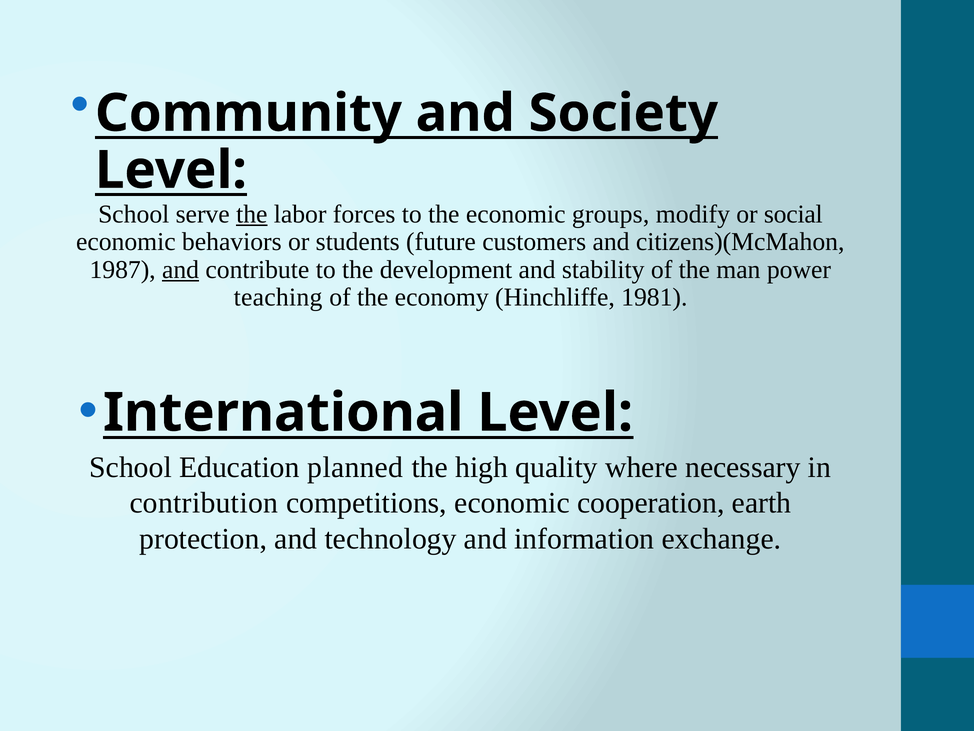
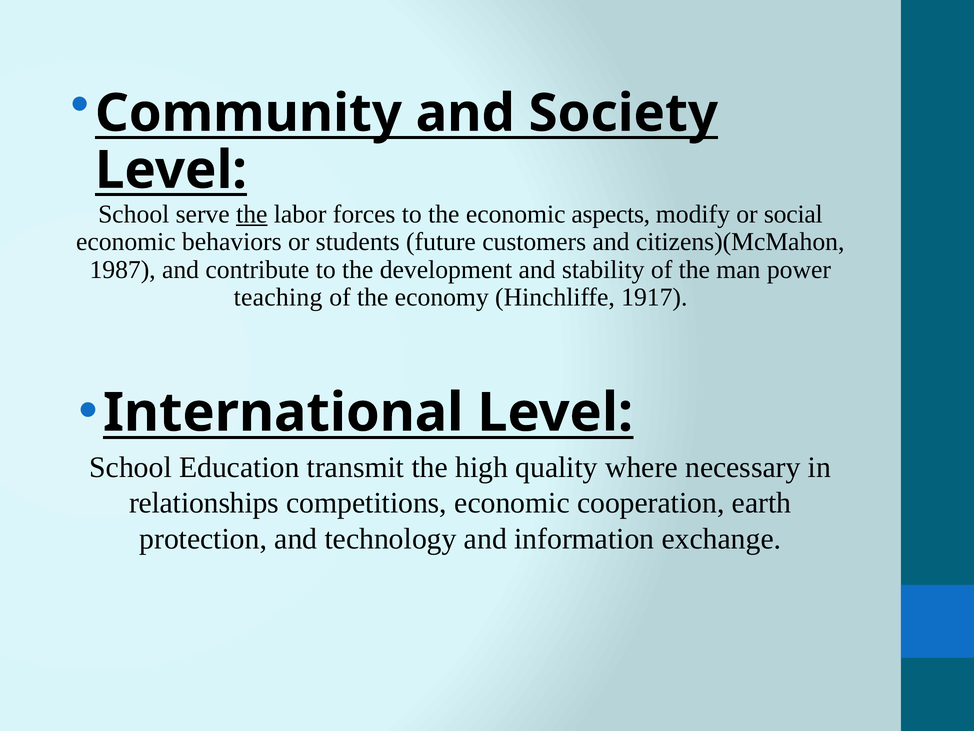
groups: groups -> aspects (611, 214)
and underline: present -> none (181, 269)
1981: 1981 -> 1917 (654, 297)
planned: planned -> transmit (356, 467)
contribution: contribution -> relationships (204, 503)
